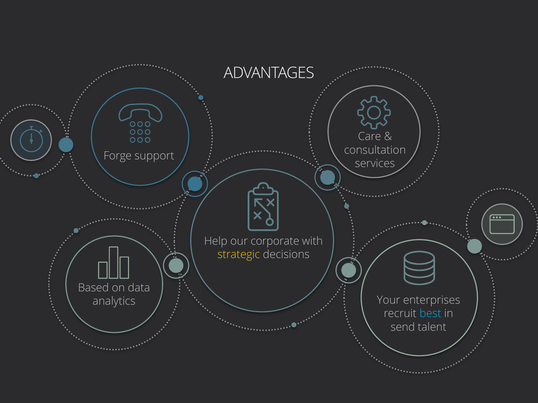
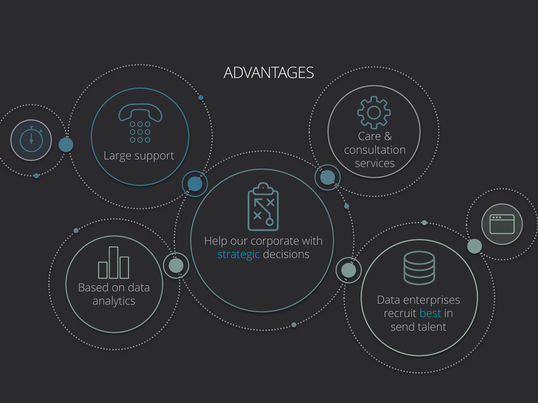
Forge: Forge -> Large (118, 156)
strategic colour: yellow -> light blue (239, 255)
Your: Your -> Data (389, 301)
